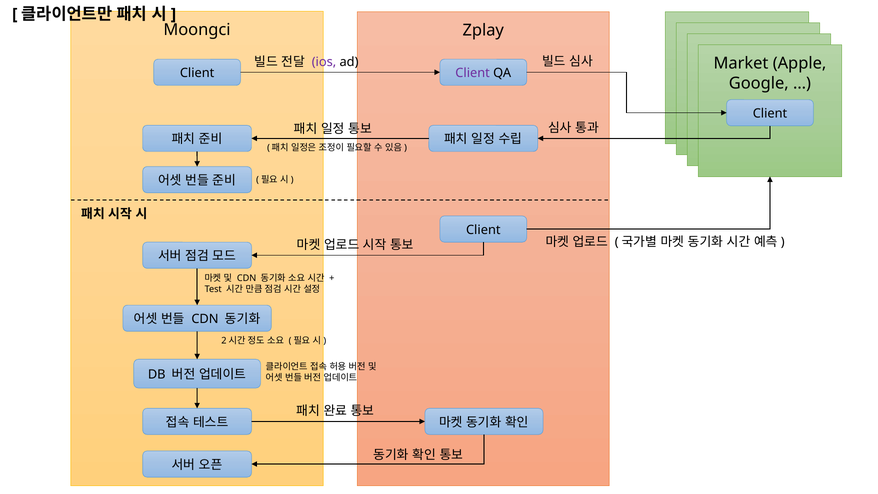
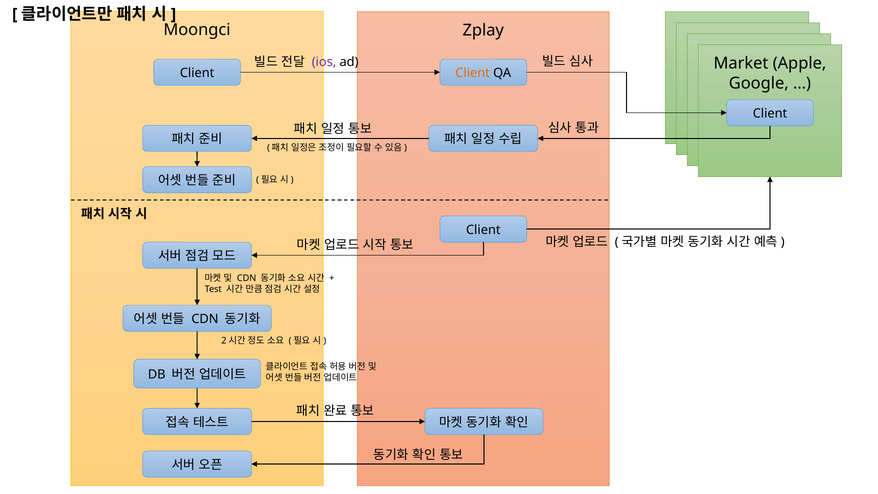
Client colour: purple -> orange (473, 73)
